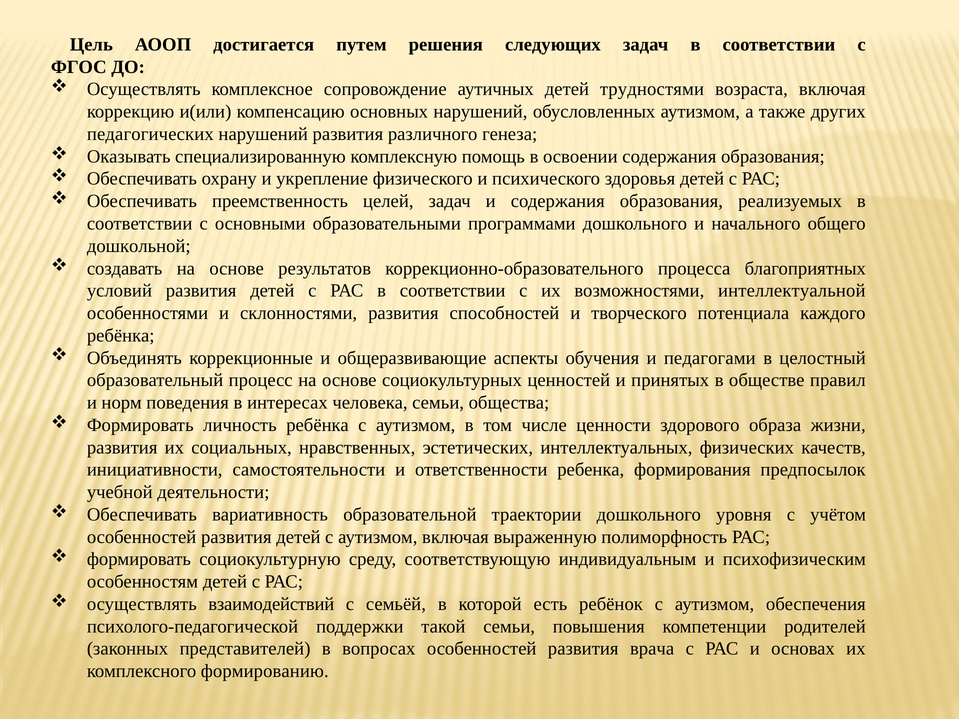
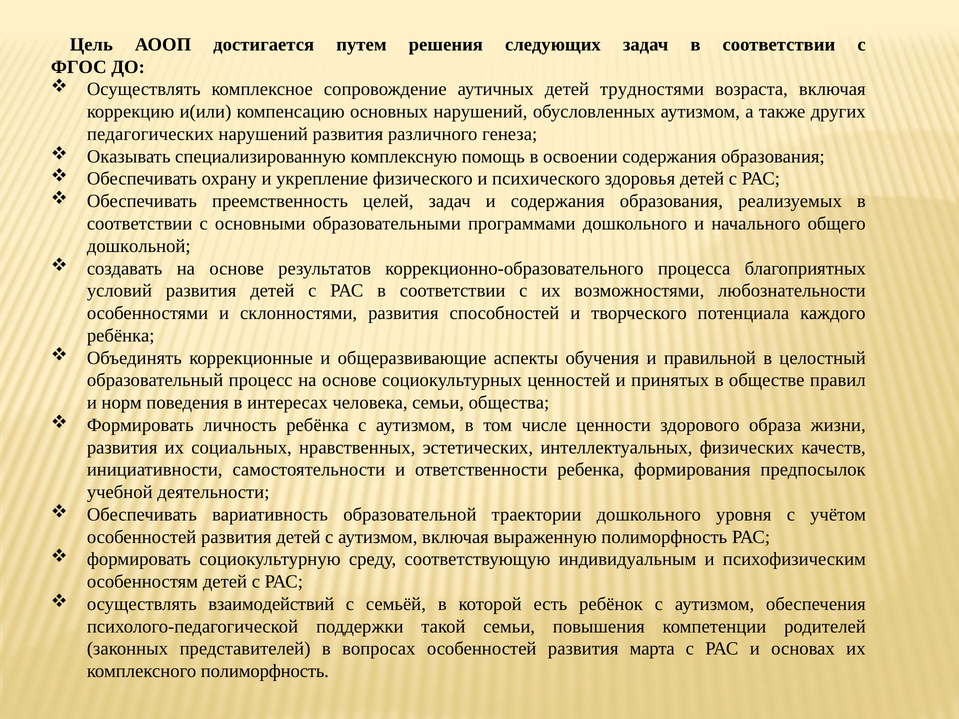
интеллектуальной: интеллектуальной -> любознательности (792, 291)
педагогами: педагогами -> правильной (710, 358)
врача: врача -> марта (652, 649)
комплексного формированию: формированию -> полиморфность (265, 671)
